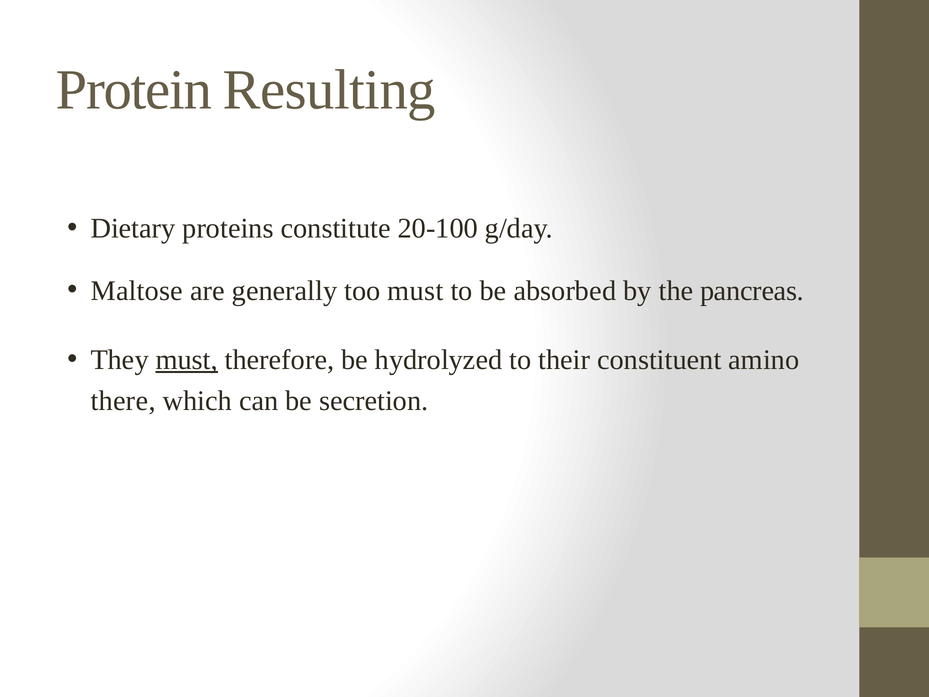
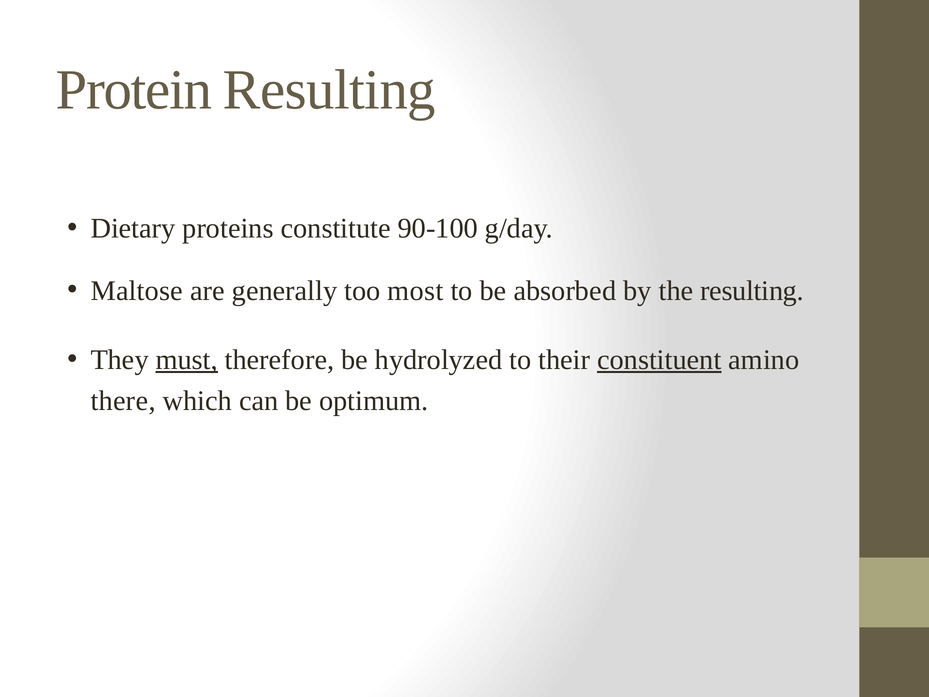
20-100: 20-100 -> 90-100 (438, 228)
too must: must -> most (415, 291)
the pancreas: pancreas -> resulting (752, 291)
constituent underline: none -> present (659, 360)
secretion: secretion -> optimum (374, 401)
